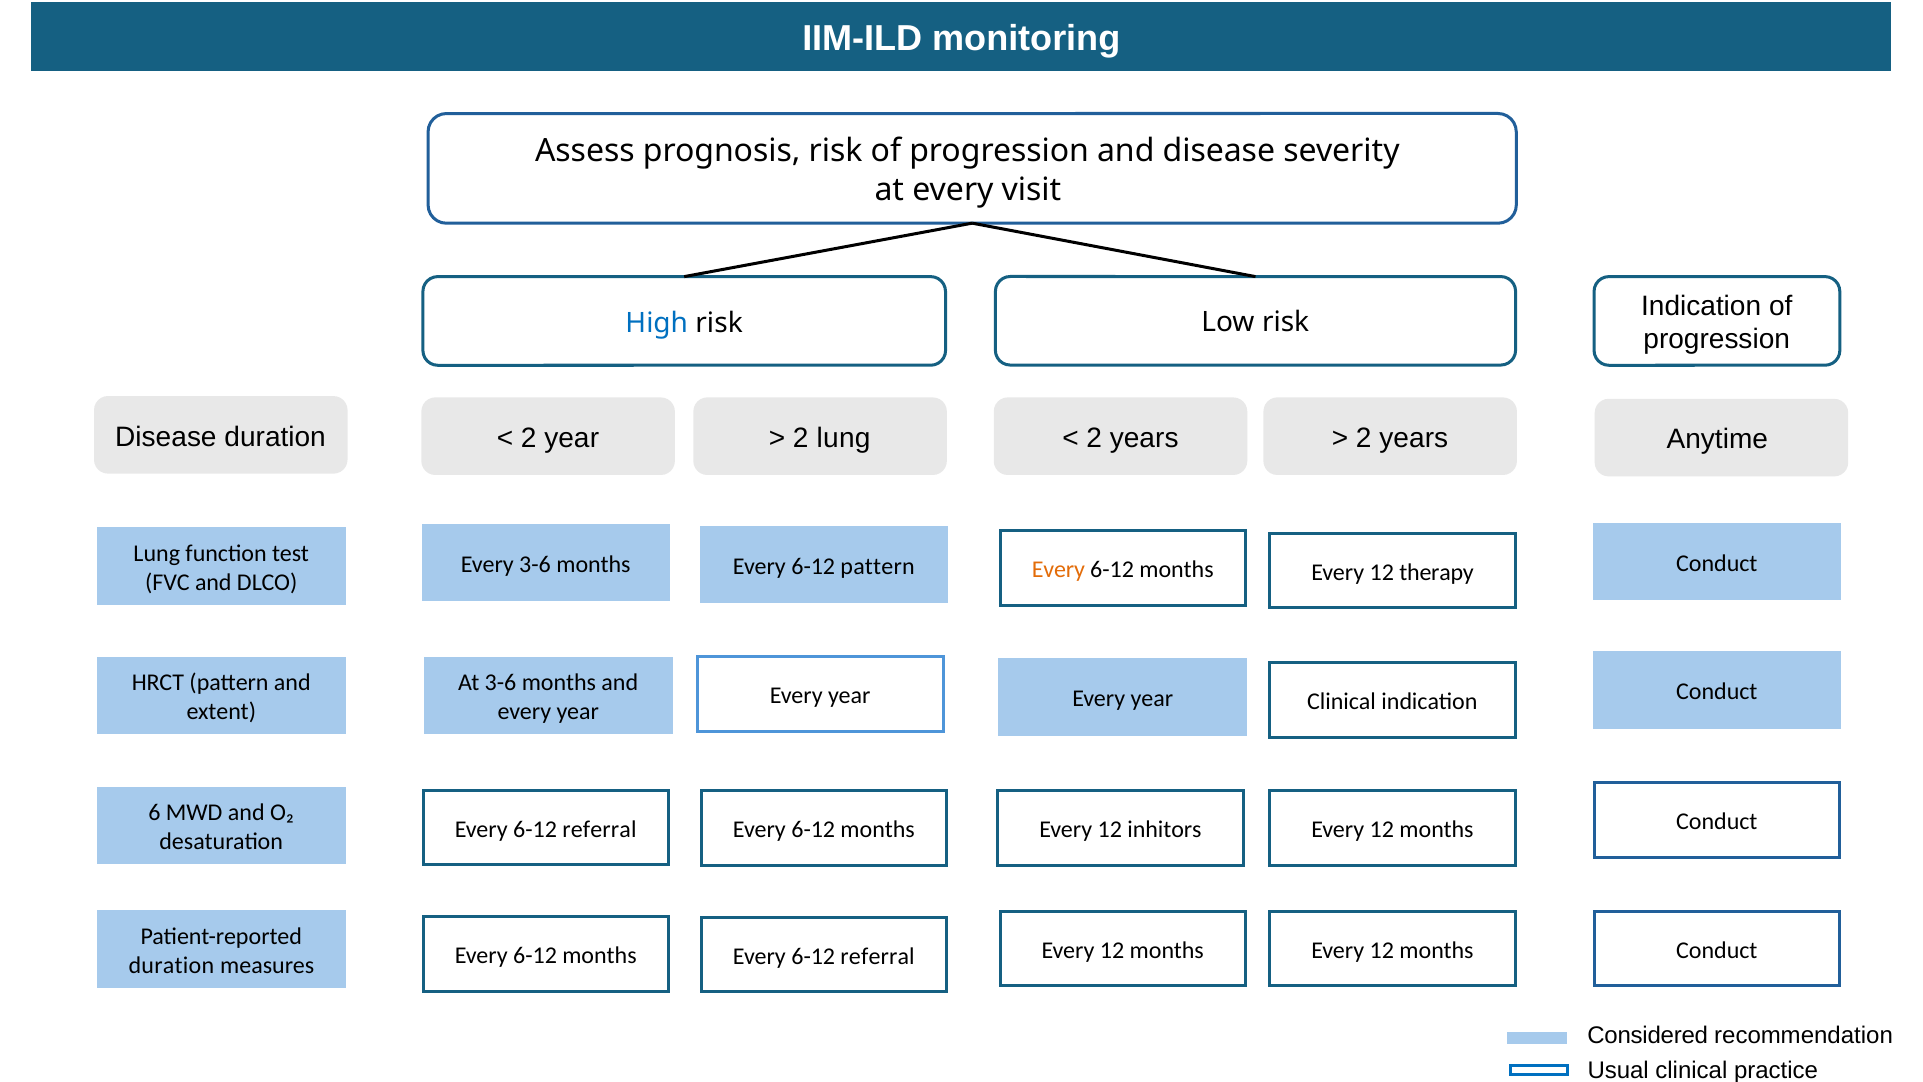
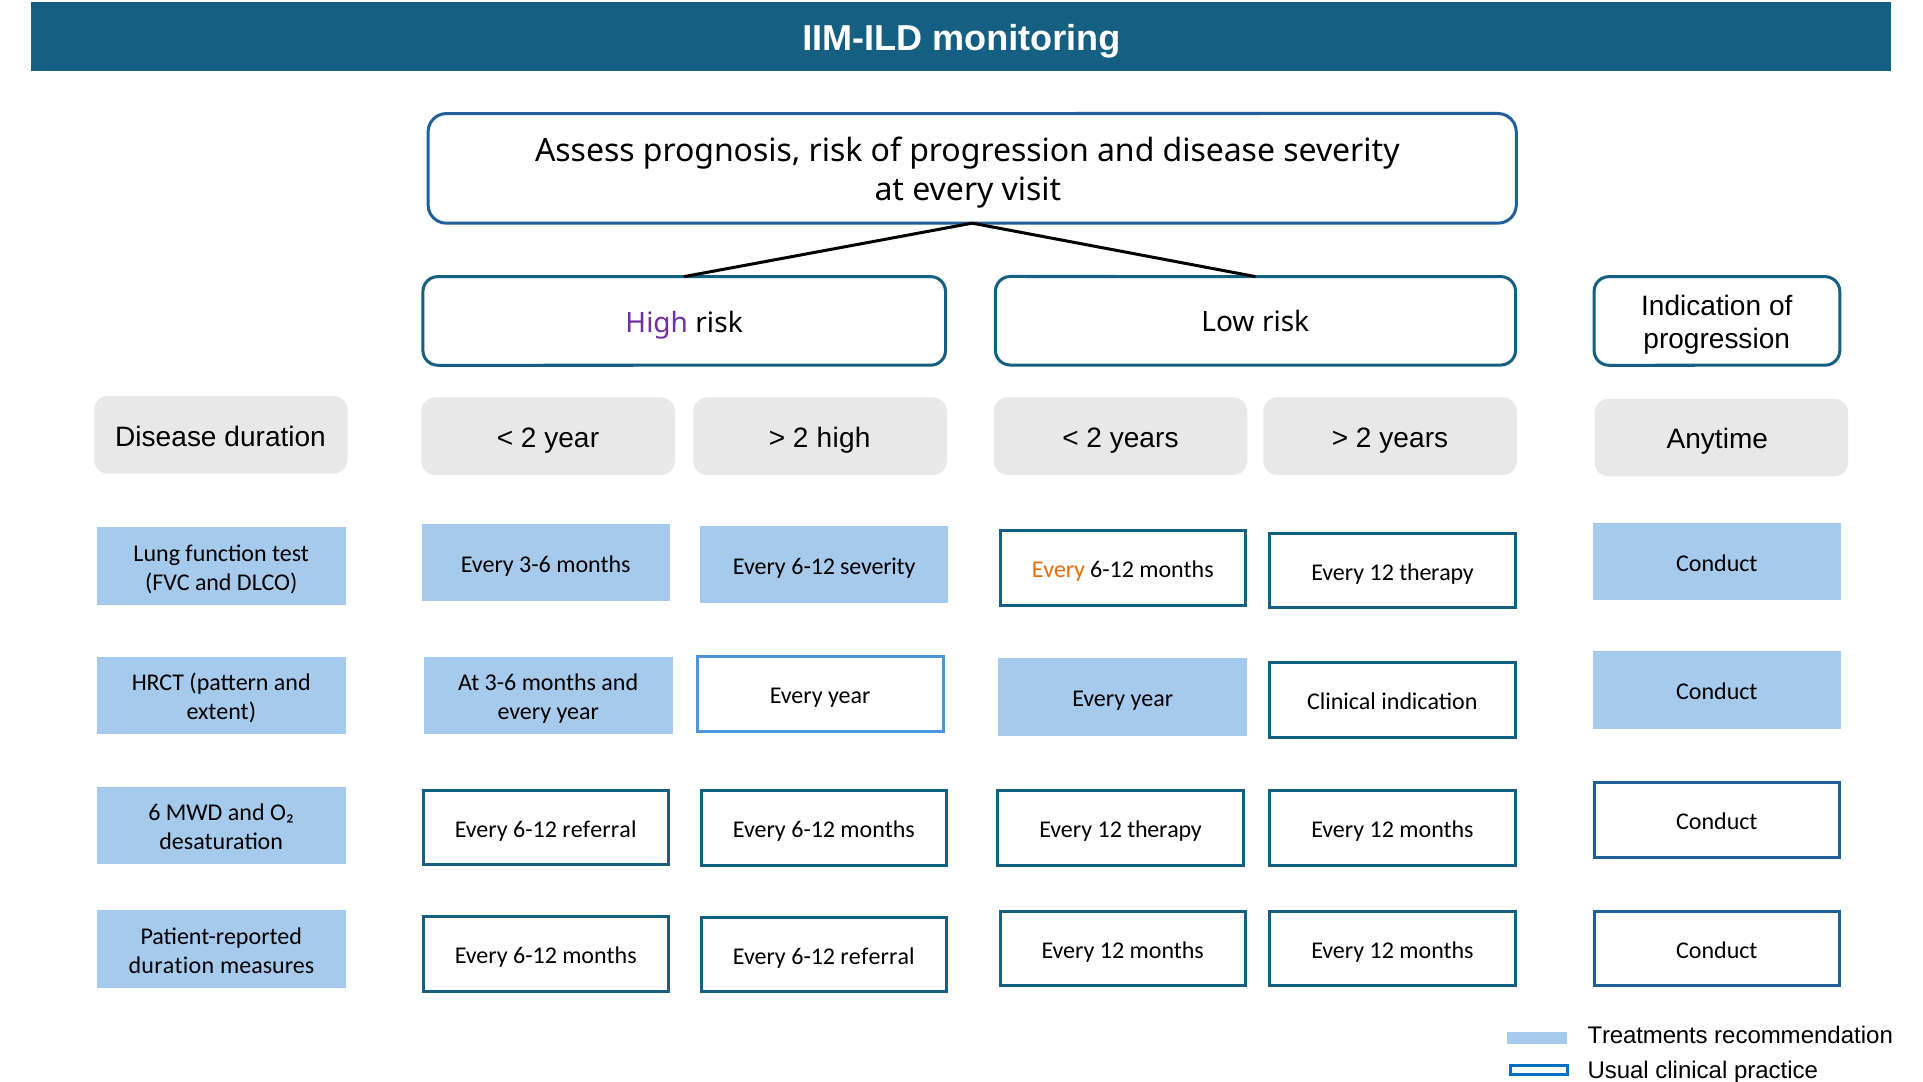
High colour: blue -> purple (657, 323)
2 lung: lung -> high (844, 438)
6-12 pattern: pattern -> severity (878, 566)
inhitors: inhitors -> therapy (1165, 829)
Considered: Considered -> Treatments (1648, 1035)
